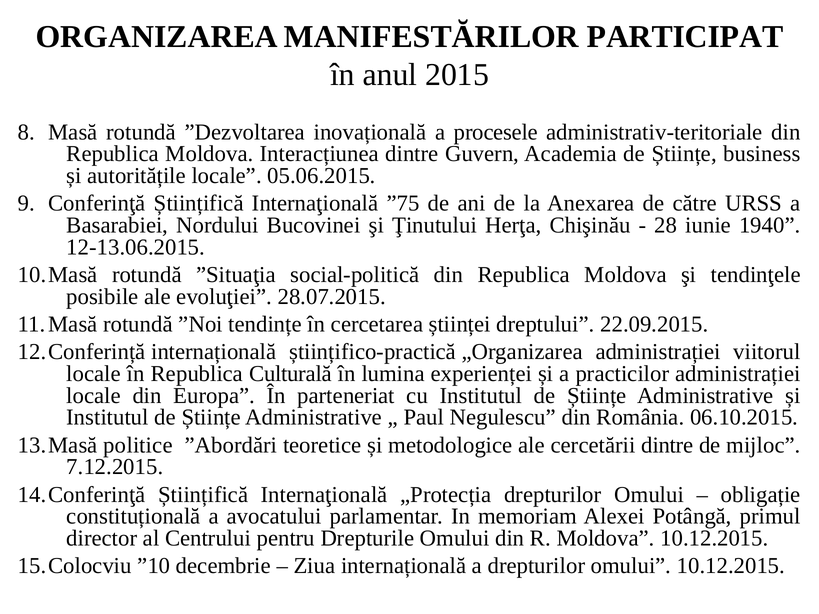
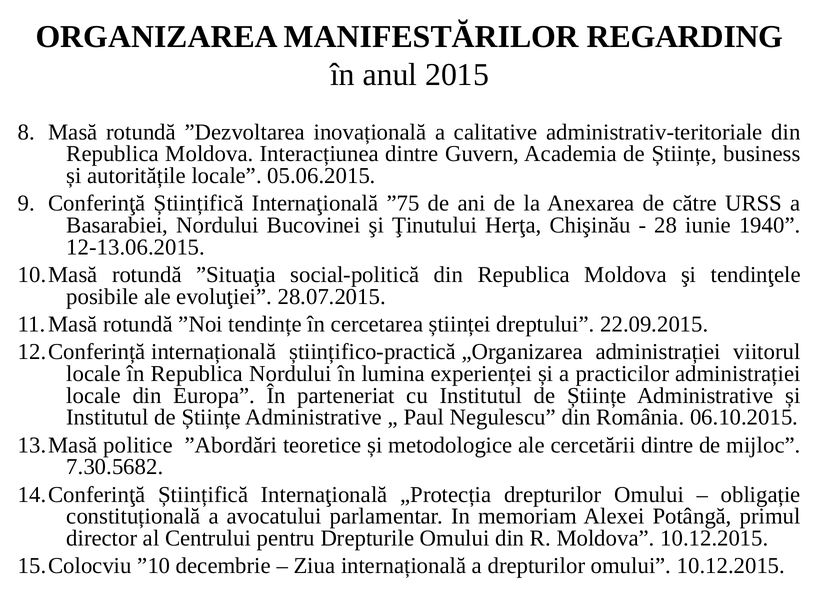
PARTICIPAT: PARTICIPAT -> REGARDING (685, 37)
procesele: procesele -> calitative (496, 132)
Republica Culturală: Culturală -> Nordului (290, 374)
7.12.2015: 7.12.2015 -> 7.30.5682 (115, 467)
